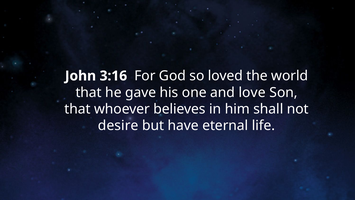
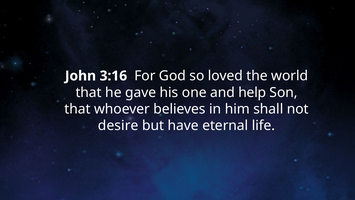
love: love -> help (252, 92)
